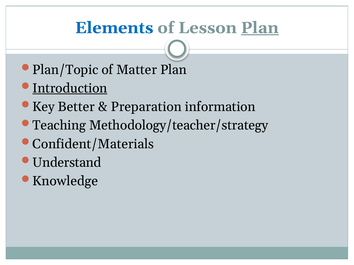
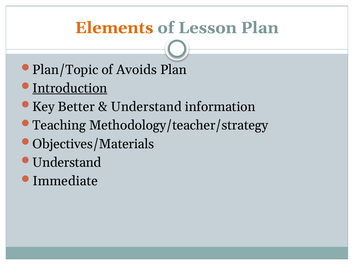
Elements colour: blue -> orange (114, 28)
Plan underline: present -> none (260, 28)
Matter: Matter -> Avoids (137, 70)
Preparation: Preparation -> Understand (146, 107)
Confident/Materials: Confident/Materials -> Objectives/Materials (93, 144)
Knowledge: Knowledge -> Immediate (65, 181)
